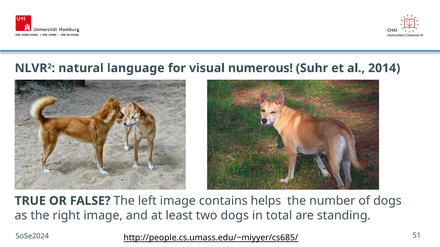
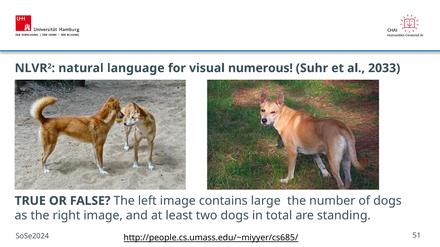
2014: 2014 -> 2033 (384, 68)
helps: helps -> large (266, 201)
